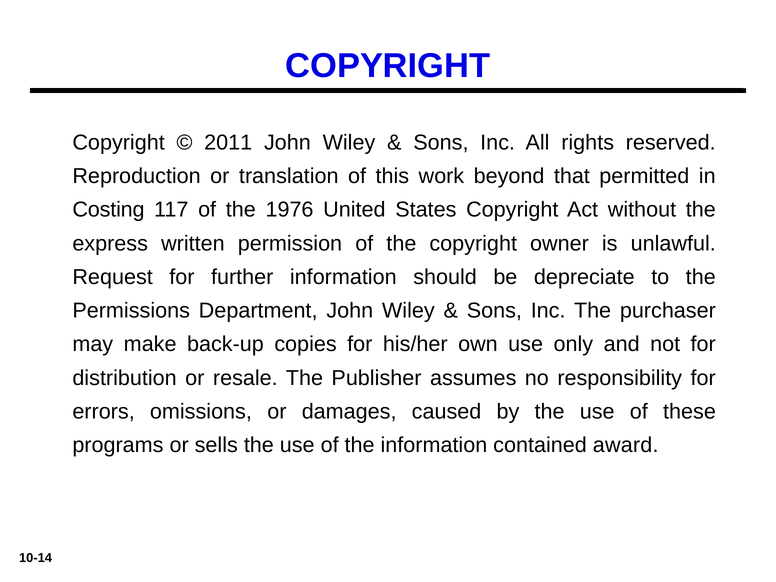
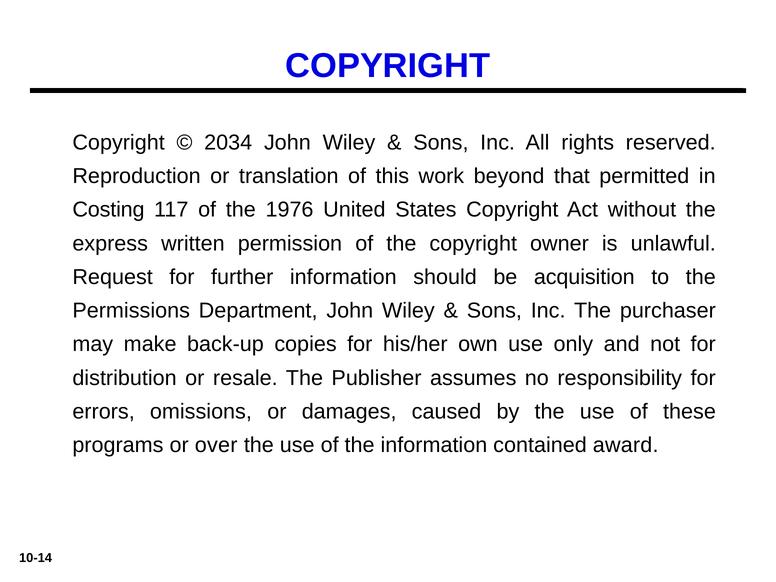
2011: 2011 -> 2034 (228, 142)
depreciate: depreciate -> acquisition (584, 277)
sells: sells -> over (216, 445)
